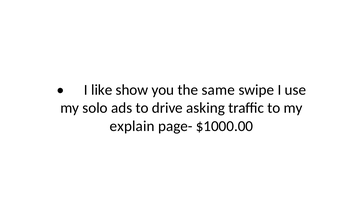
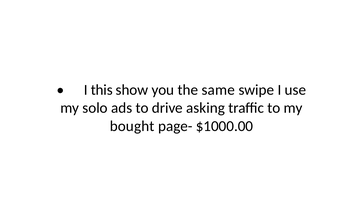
like: like -> this (102, 90)
explain: explain -> bought (132, 126)
